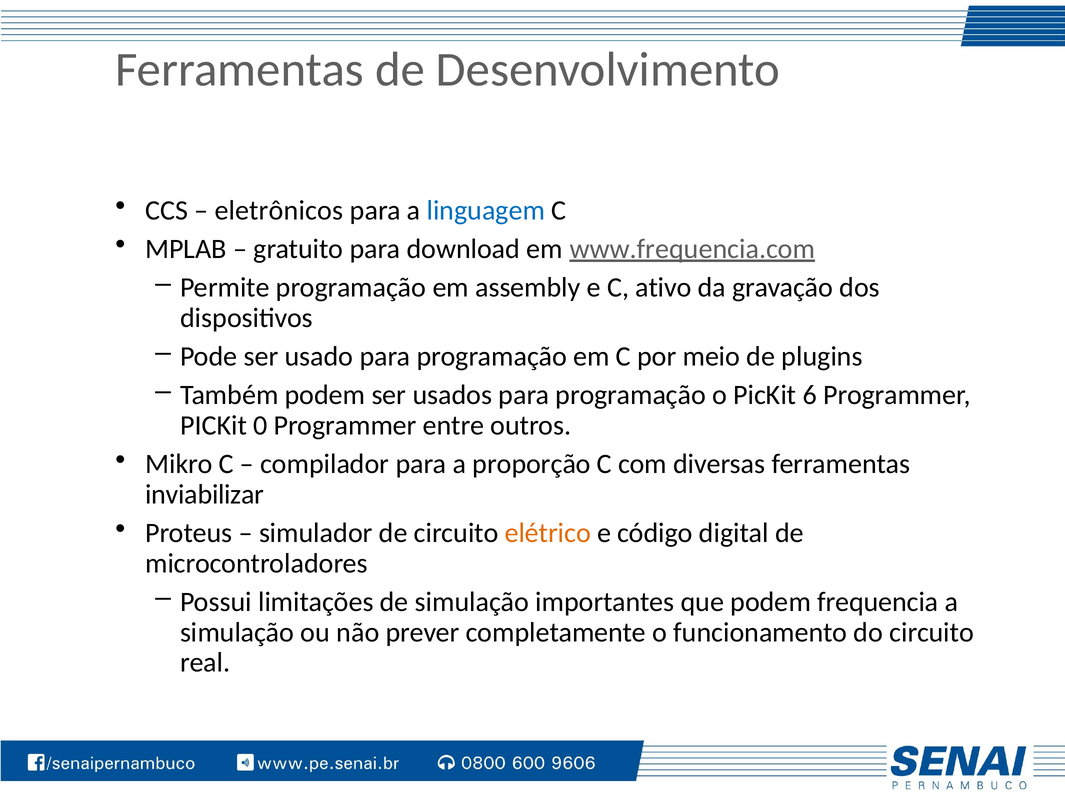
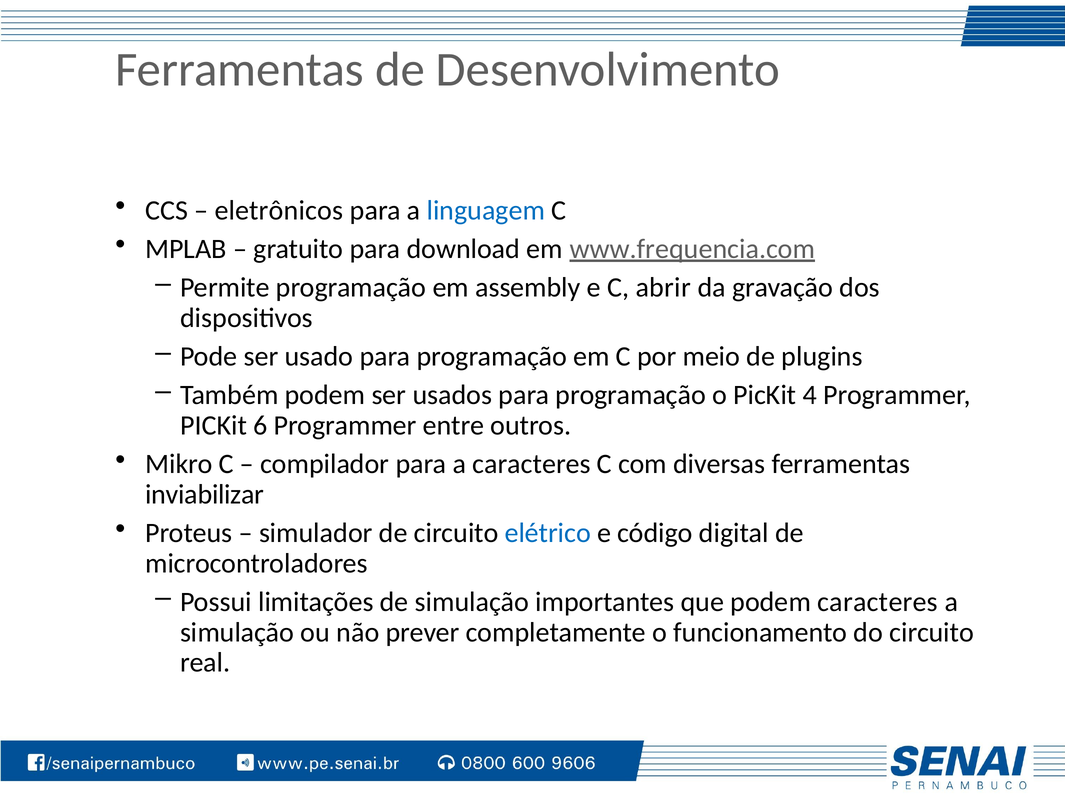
ativo: ativo -> abrir (663, 288)
6: 6 -> 4 (810, 396)
0: 0 -> 6 (260, 426)
a proporção: proporção -> caracteres (532, 465)
elétrico colour: orange -> blue (548, 534)
podem frequencia: frequencia -> caracteres (878, 603)
